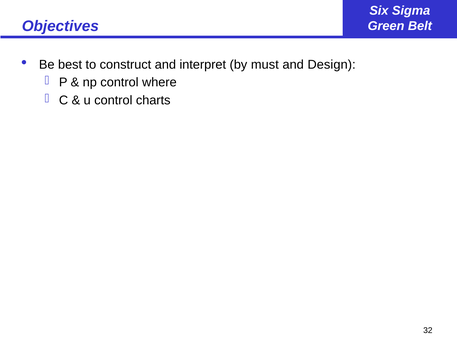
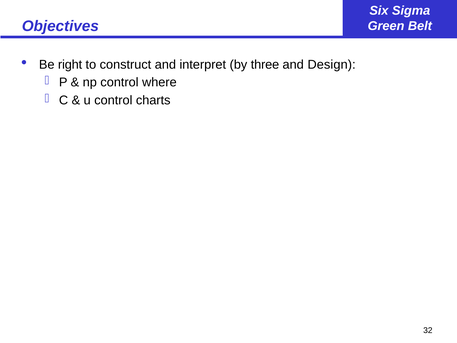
best: best -> right (70, 65)
must: must -> three (265, 65)
